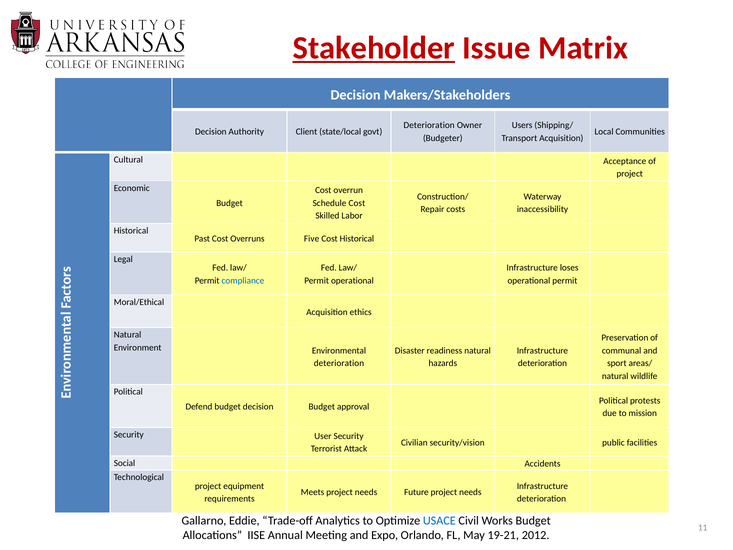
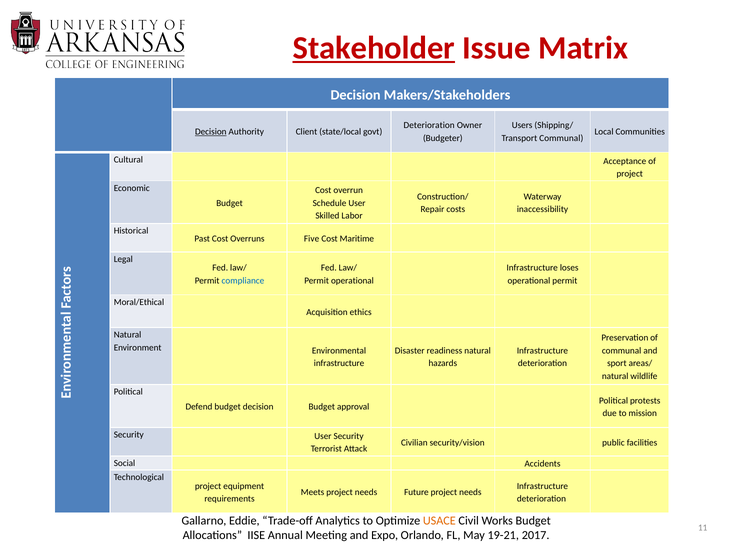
Decision underline: none -> present (211, 132)
Transport Acquisition: Acquisition -> Communal (561, 138)
Schedule Cost: Cost -> User (357, 203)
Cost Historical: Historical -> Maritime (357, 239)
deterioration: deterioration -> infrastructure (339, 363)
USACE colour: blue -> orange (439, 520)
2012: 2012 -> 2017 (536, 535)
